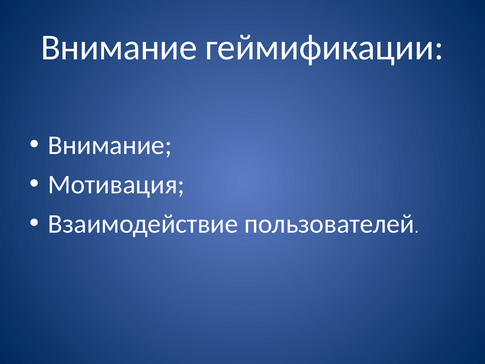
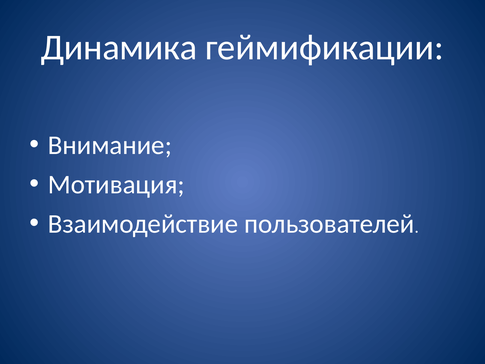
Внимание: Внимание -> Динамика (119, 47)
